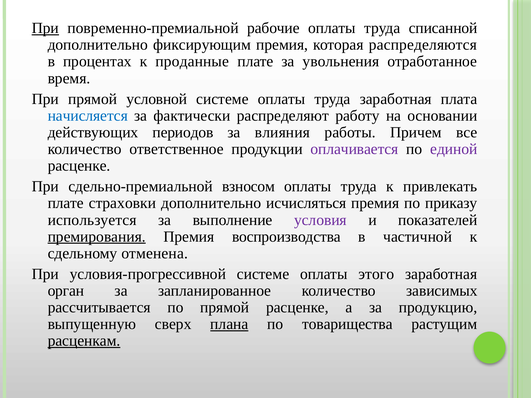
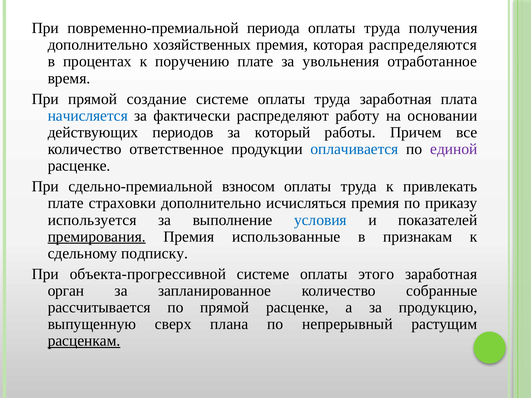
При underline: present -> none (45, 28)
рабочие: рабочие -> периода (273, 28)
списанной: списанной -> получения (443, 28)
фиксирующим: фиксирующим -> хозяйственных (202, 45)
проданные: проданные -> поручению (192, 62)
условной: условной -> создание (157, 99)
влияния: влияния -> который (283, 132)
оплачивается colour: purple -> blue (355, 149)
условия colour: purple -> blue (320, 220)
воспроизводства: воспроизводства -> использованные (286, 237)
частичной: частичной -> признакам (418, 237)
отменена: отменена -> подписку (155, 253)
условия-прогрессивной: условия-прогрессивной -> объекта-прогрессивной (148, 274)
зависимых: зависимых -> собранные (442, 291)
плана underline: present -> none (229, 324)
товарищества: товарищества -> непрерывный (347, 324)
